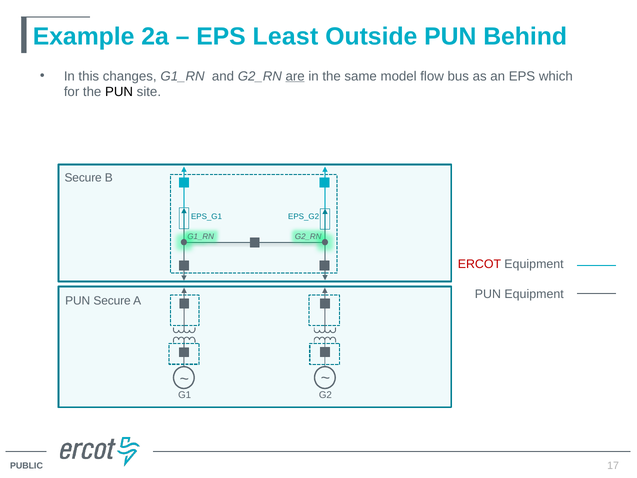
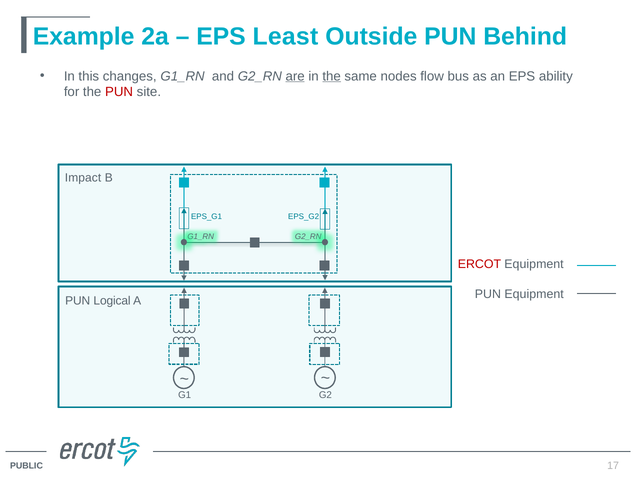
the underline: none -> present (332, 76)
model: model -> nodes (399, 76)
which: which -> ability (556, 76)
PUN colour: black -> red (119, 92)
Secure: Secure -> Impact (83, 178)
PUN Secure: Secure -> Logical (112, 300)
